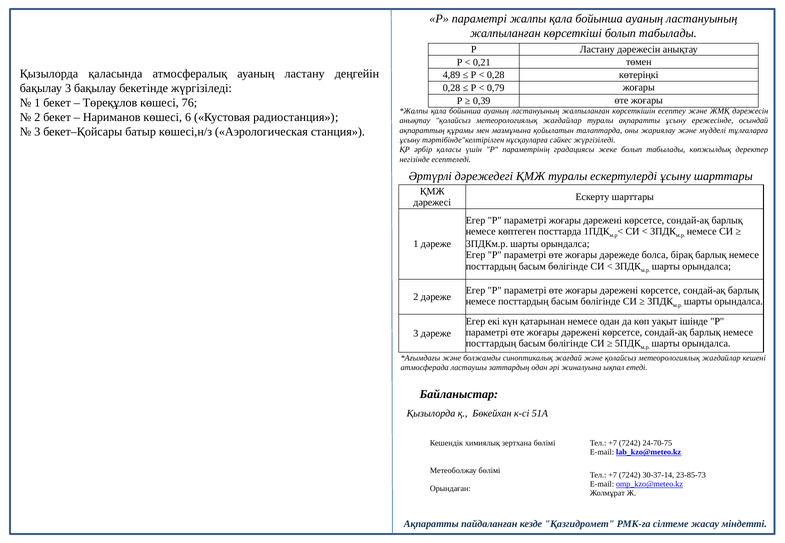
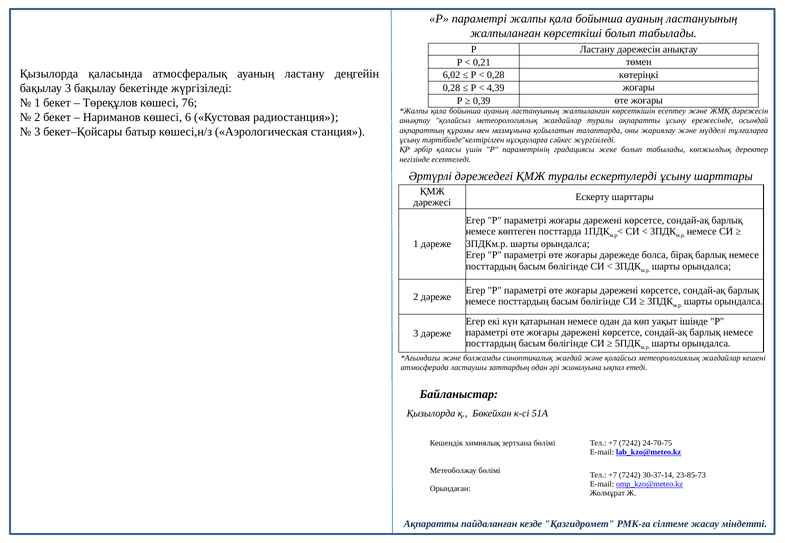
4,89: 4,89 -> 6,02 (452, 75)
0,79: 0,79 -> 4,39 (496, 88)
